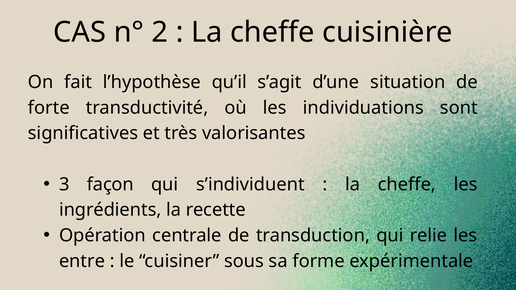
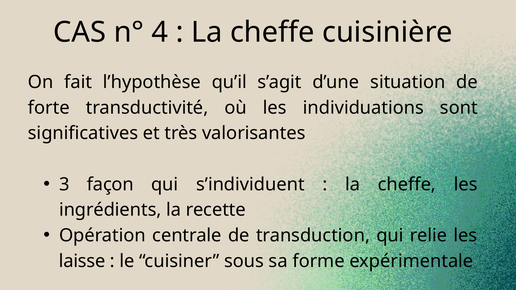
2: 2 -> 4 (160, 32)
entre: entre -> laisse (82, 261)
